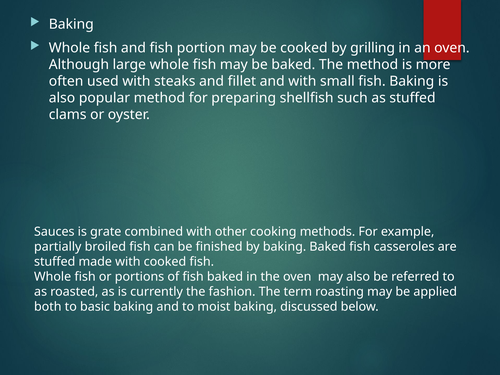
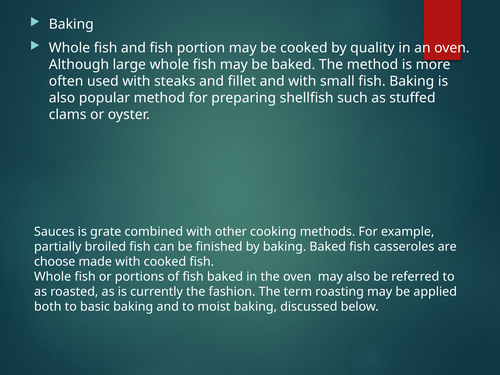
grilling: grilling -> quality (372, 48)
stuffed: stuffed -> choose (55, 262)
